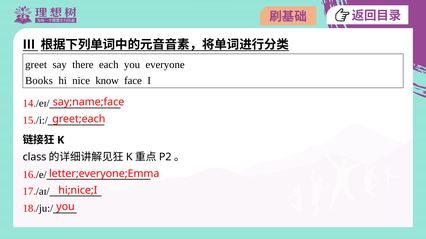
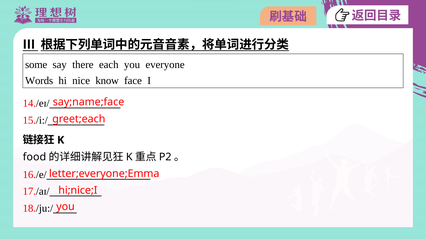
greet: greet -> some (36, 65)
Books: Books -> Words (39, 81)
class: class -> food (34, 157)
